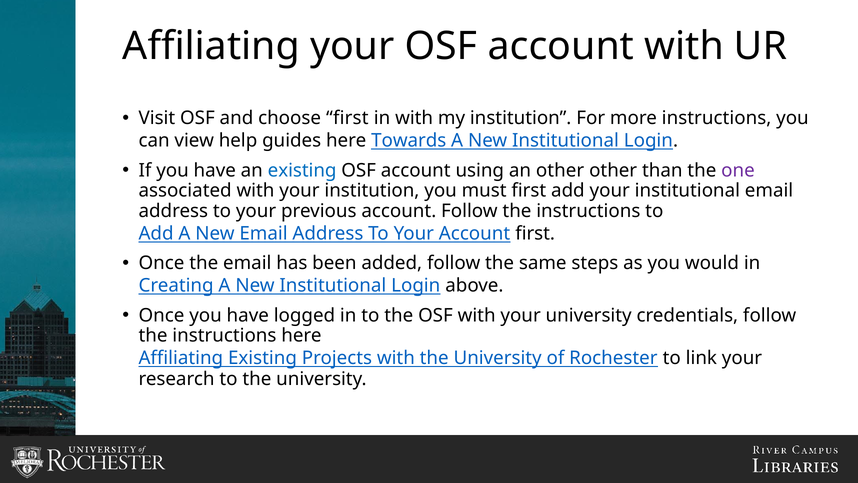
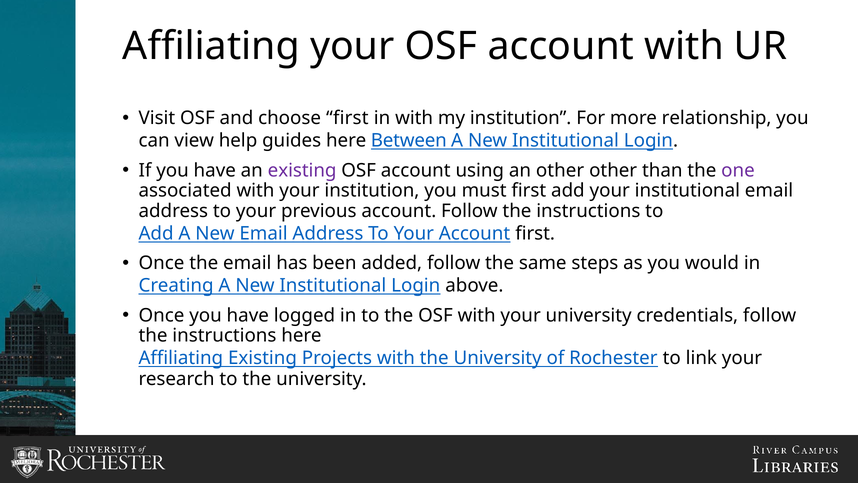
more instructions: instructions -> relationship (717, 118)
Towards: Towards -> Between (409, 140)
existing colour: blue -> purple (302, 170)
